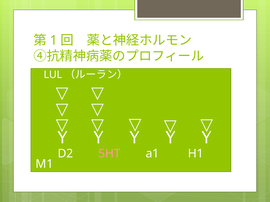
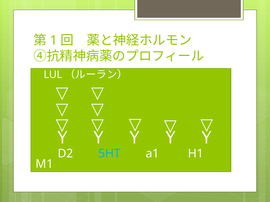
5HT colour: pink -> light blue (109, 154)
